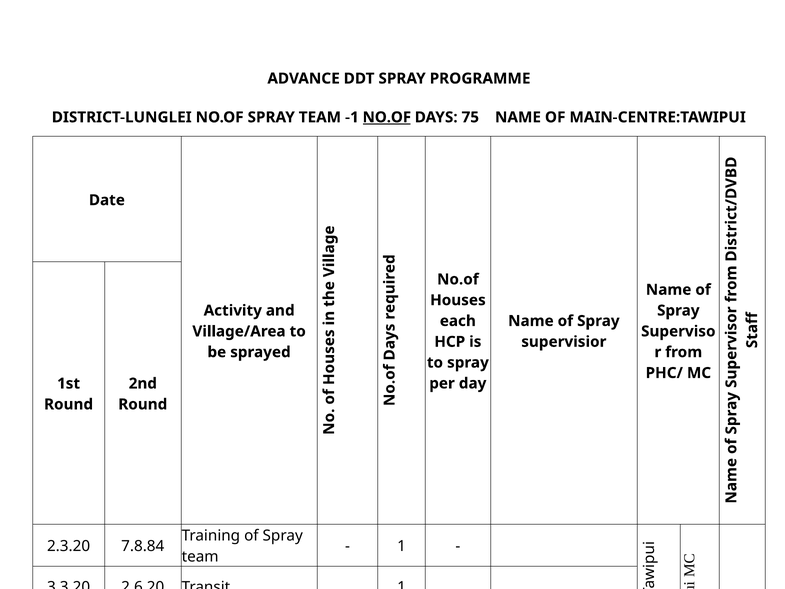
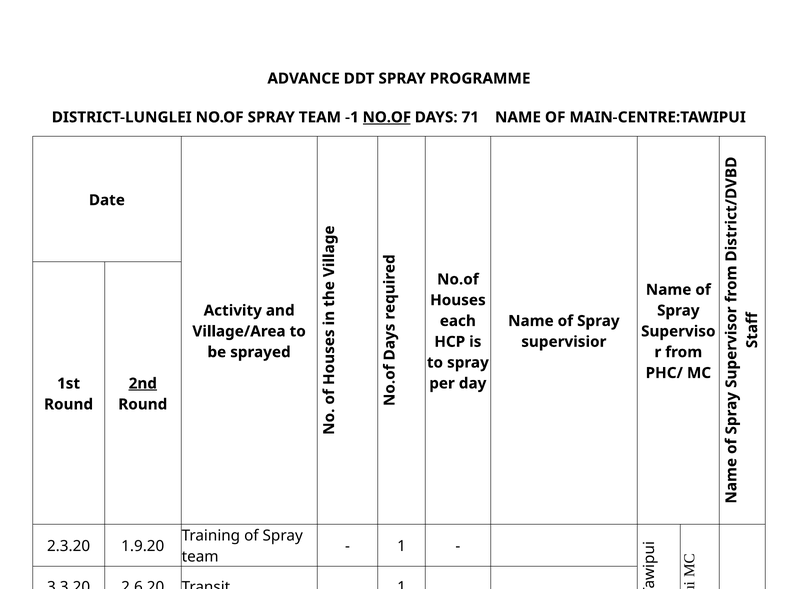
75: 75 -> 71 (470, 117)
2nd underline: none -> present (143, 383)
7.8.84: 7.8.84 -> 1.9.20 (143, 546)
